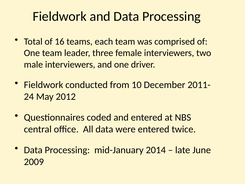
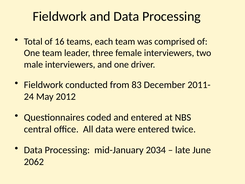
10: 10 -> 83 (137, 85)
2014: 2014 -> 2034 (156, 150)
2009: 2009 -> 2062 (34, 162)
